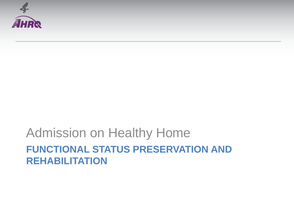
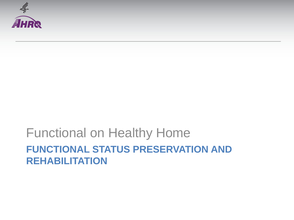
Admission: Admission -> Functional (56, 133)
